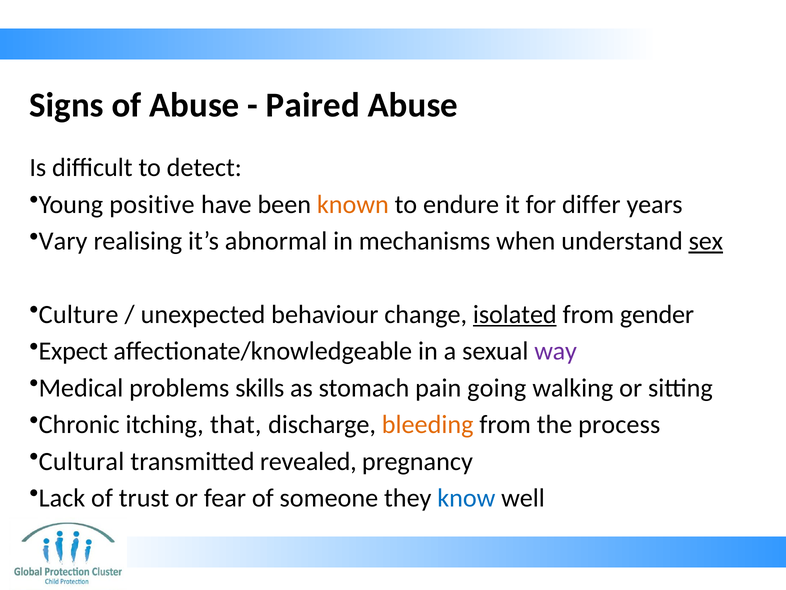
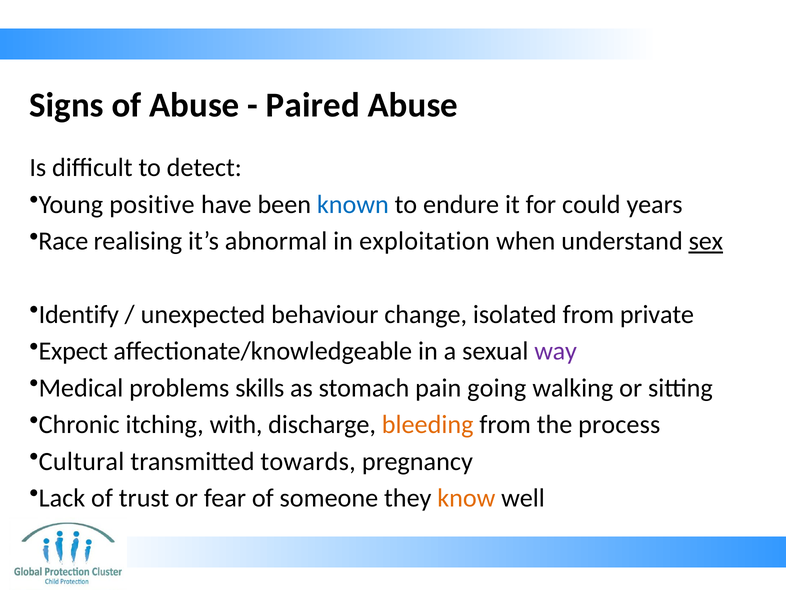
known colour: orange -> blue (353, 204)
differ: differ -> could (591, 204)
Vary: Vary -> Race (63, 241)
mechanisms: mechanisms -> exploitation (424, 241)
Culture: Culture -> Identify (79, 314)
isolated underline: present -> none (515, 314)
gender: gender -> private (657, 314)
that: that -> with (236, 424)
revealed: revealed -> towards (308, 461)
know colour: blue -> orange (466, 498)
